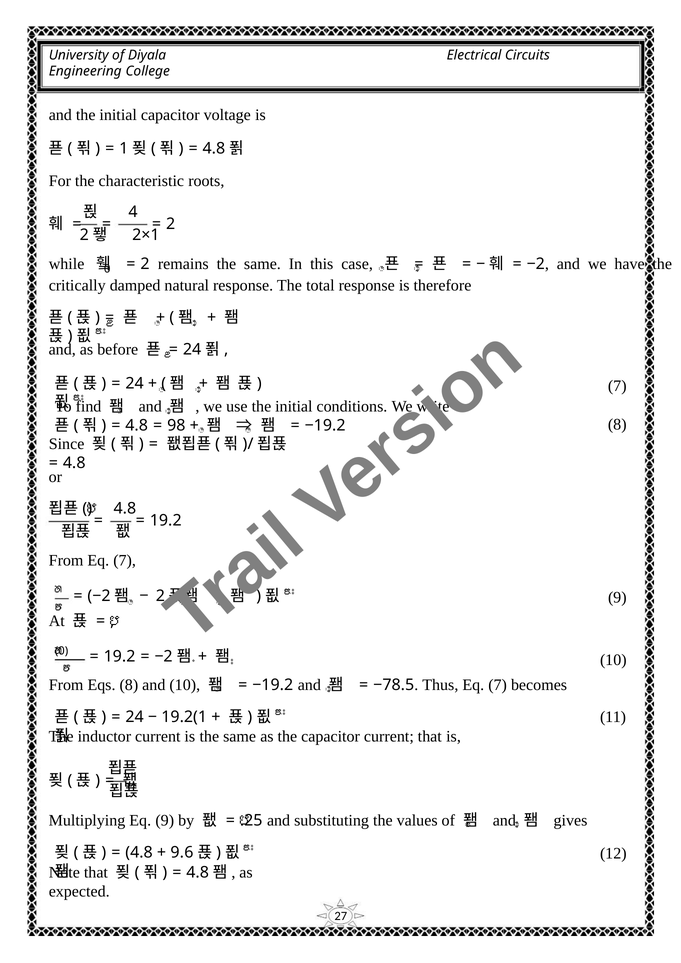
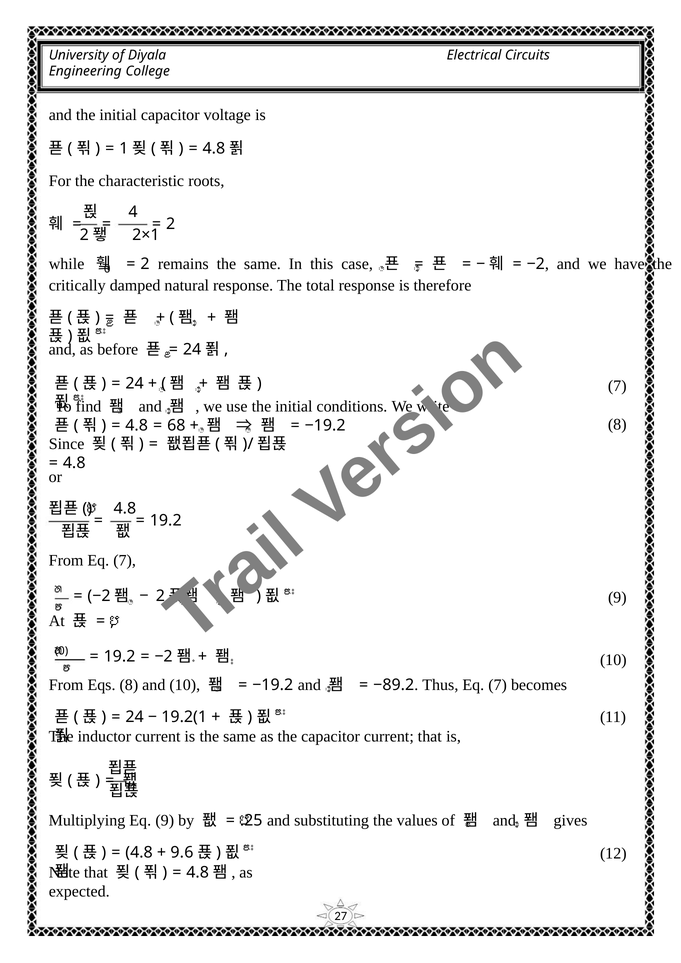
98: 98 -> 68 (176, 425)
−78.5: −78.5 -> −89.2 (394, 685)
